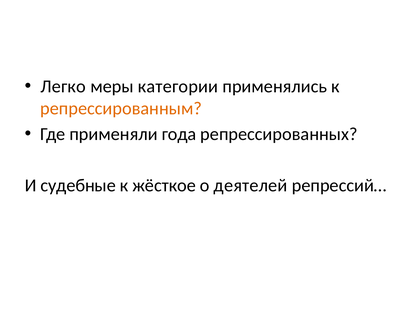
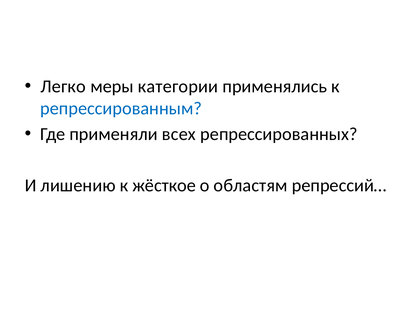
репрессированным colour: orange -> blue (121, 108)
года: года -> всех (179, 134)
судебные: судебные -> лишению (78, 185)
деятелей: деятелей -> областям (251, 185)
